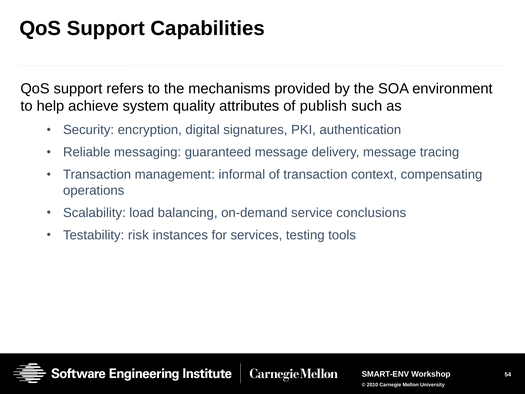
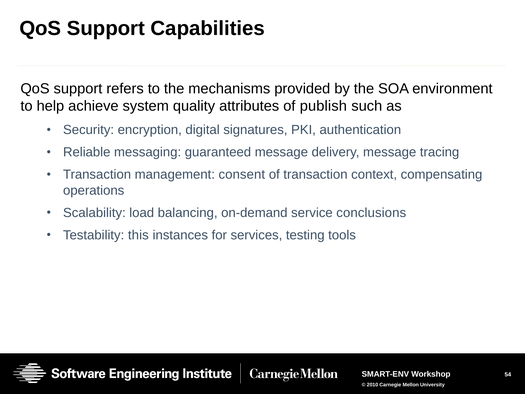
informal: informal -> consent (242, 174)
risk: risk -> this (138, 235)
